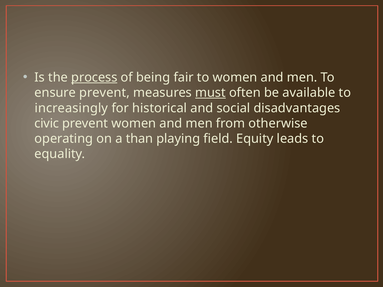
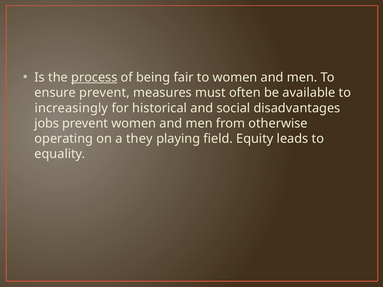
must underline: present -> none (210, 93)
civic: civic -> jobs (47, 123)
than: than -> they (139, 139)
